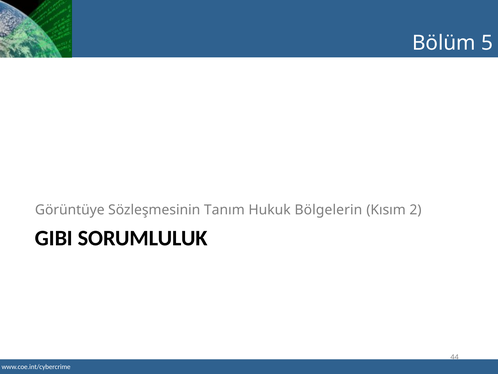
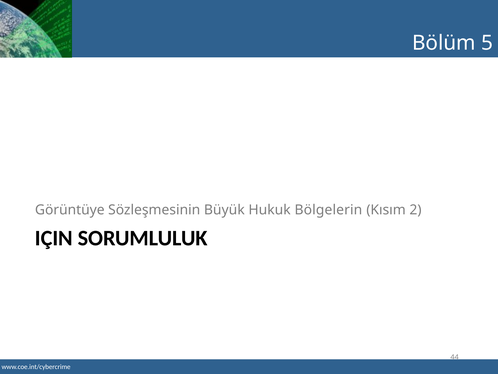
Tanım: Tanım -> Büyük (224, 210)
GIBI: GIBI -> IÇIN (54, 238)
